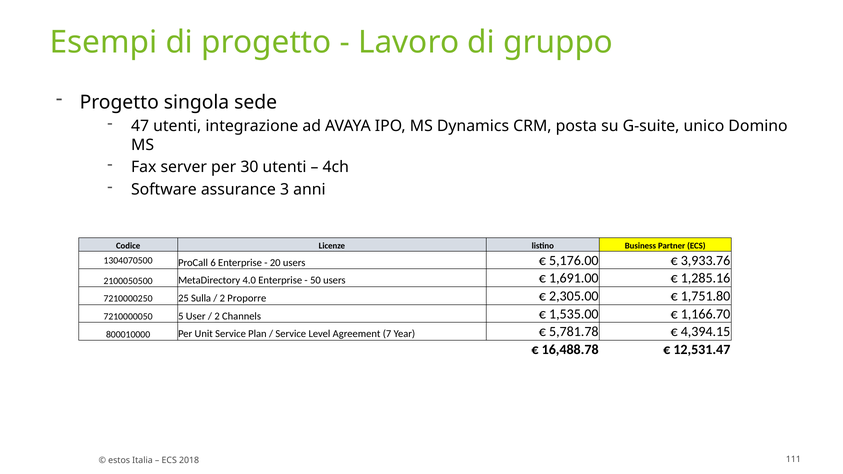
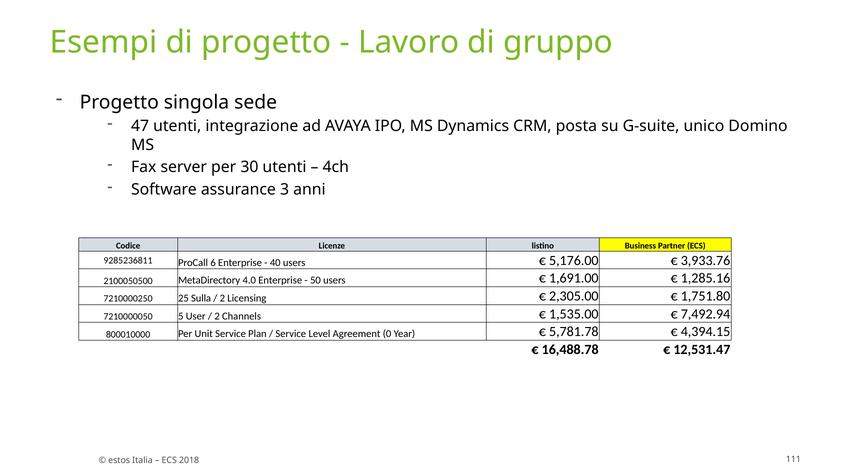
1304070500: 1304070500 -> 9285236811 (128, 261)
20: 20 -> 40 (275, 263)
Proporre: Proporre -> Licensing (247, 298)
1,166.70: 1,166.70 -> 7,492.94 (706, 314)
7: 7 -> 0 (387, 334)
